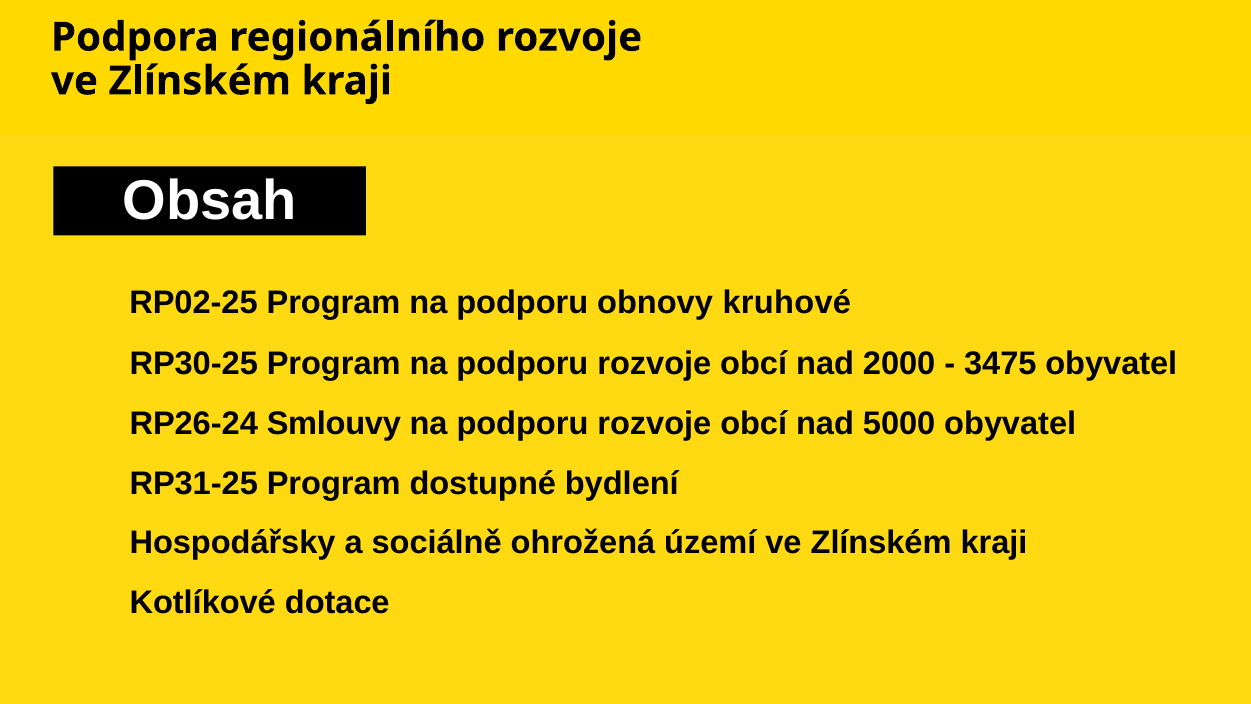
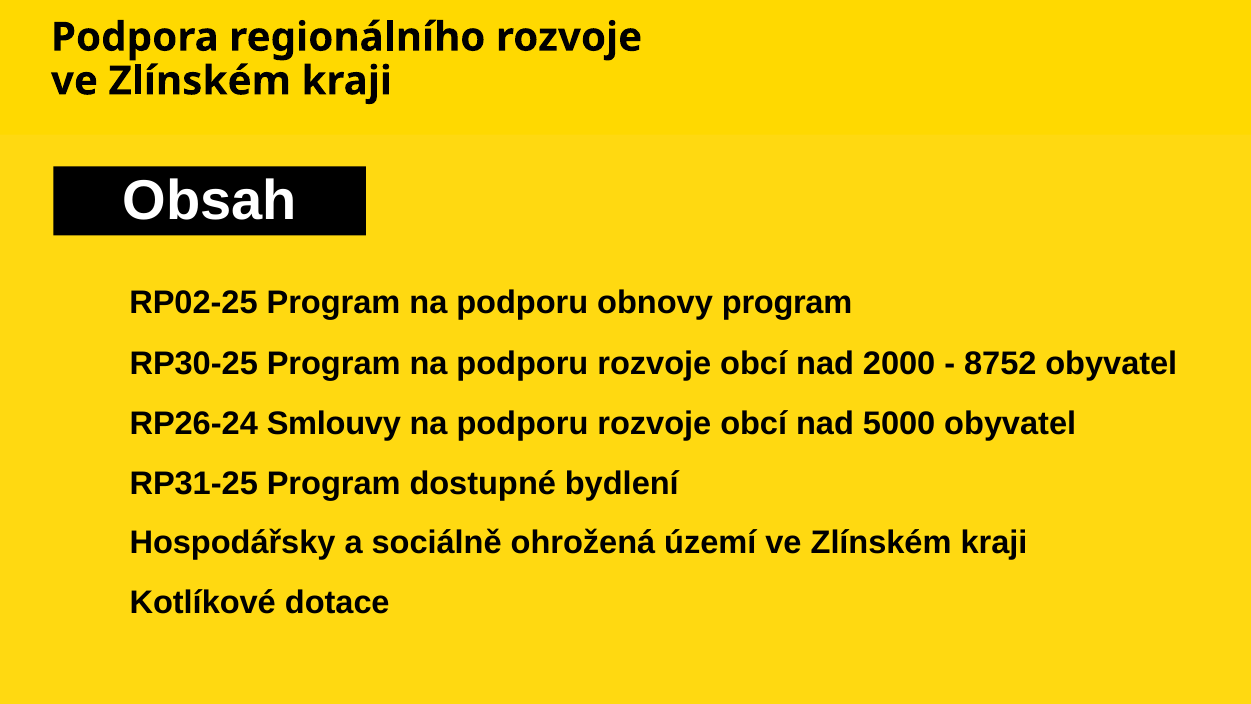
obnovy kruhové: kruhové -> program (787, 303)
3475: 3475 -> 8752 (1000, 363)
